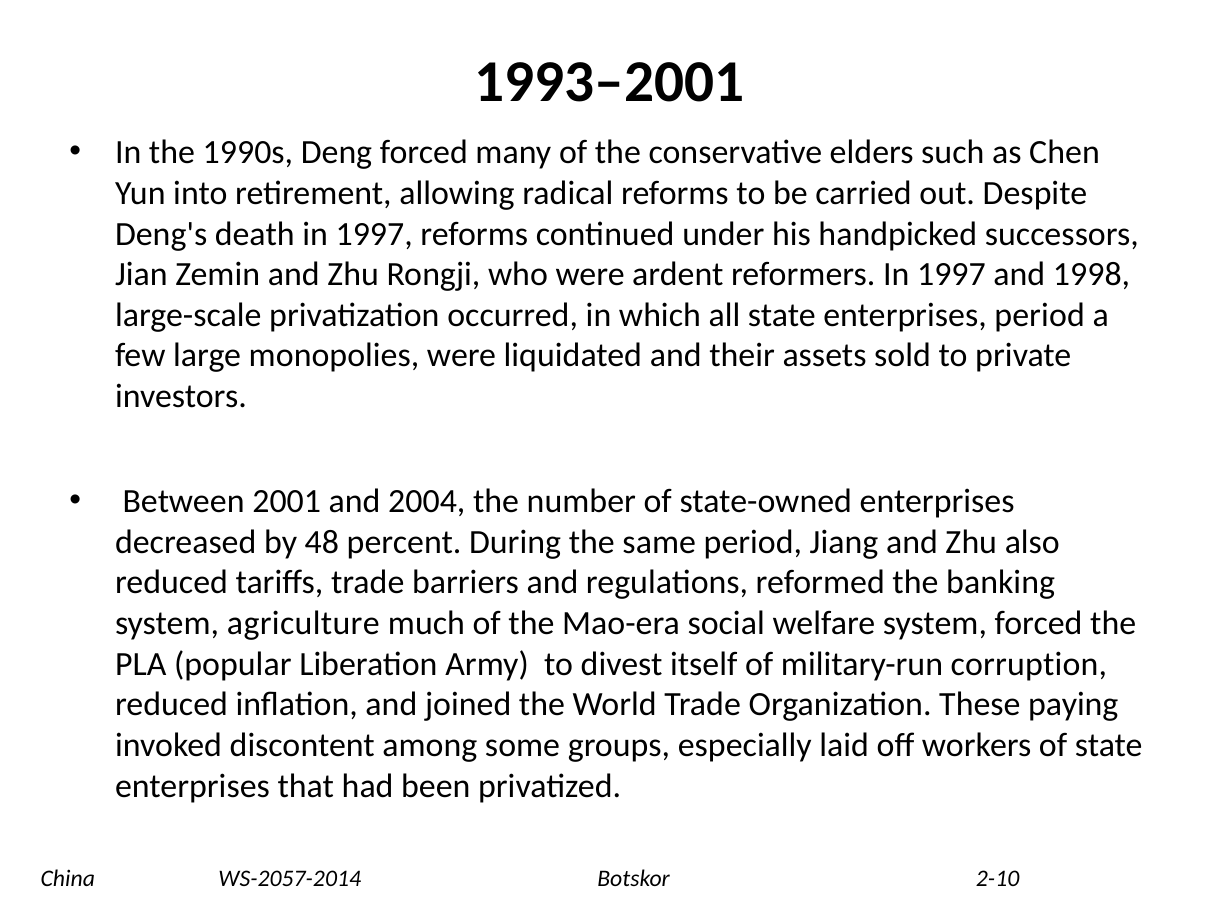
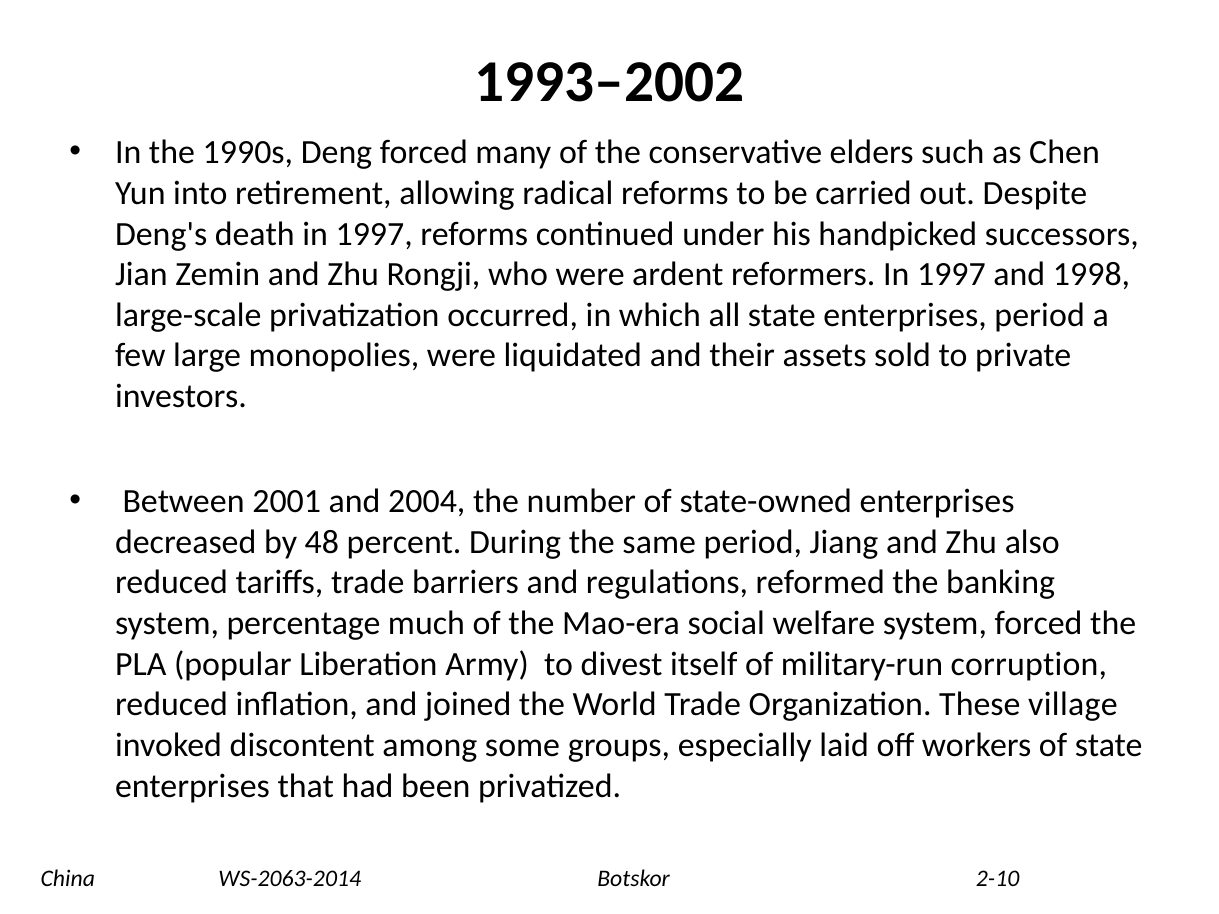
1993–2001: 1993–2001 -> 1993–2002 (609, 82)
agriculture: agriculture -> percentage (304, 623)
paying: paying -> village (1073, 705)
WS-2057-2014: WS-2057-2014 -> WS-2063-2014 (290, 879)
